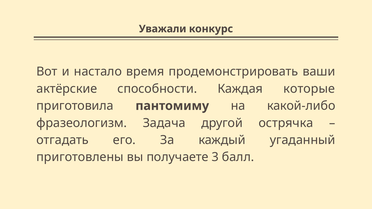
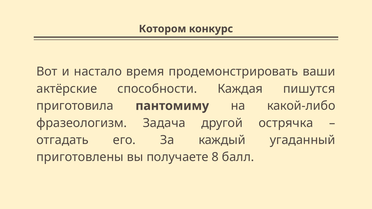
Уважали: Уважали -> Котором (163, 29)
которые: которые -> пишутся (309, 89)
3: 3 -> 8 (215, 157)
